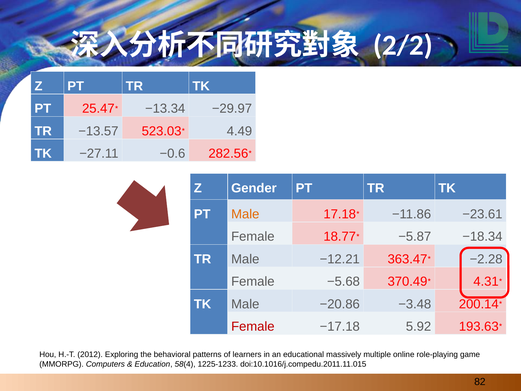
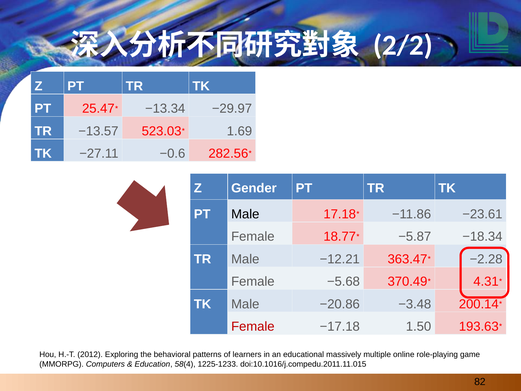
4.49: 4.49 -> 1.69 (239, 131)
Male colour: orange -> black (245, 214)
5.92: 5.92 -> 1.50 (419, 326)
